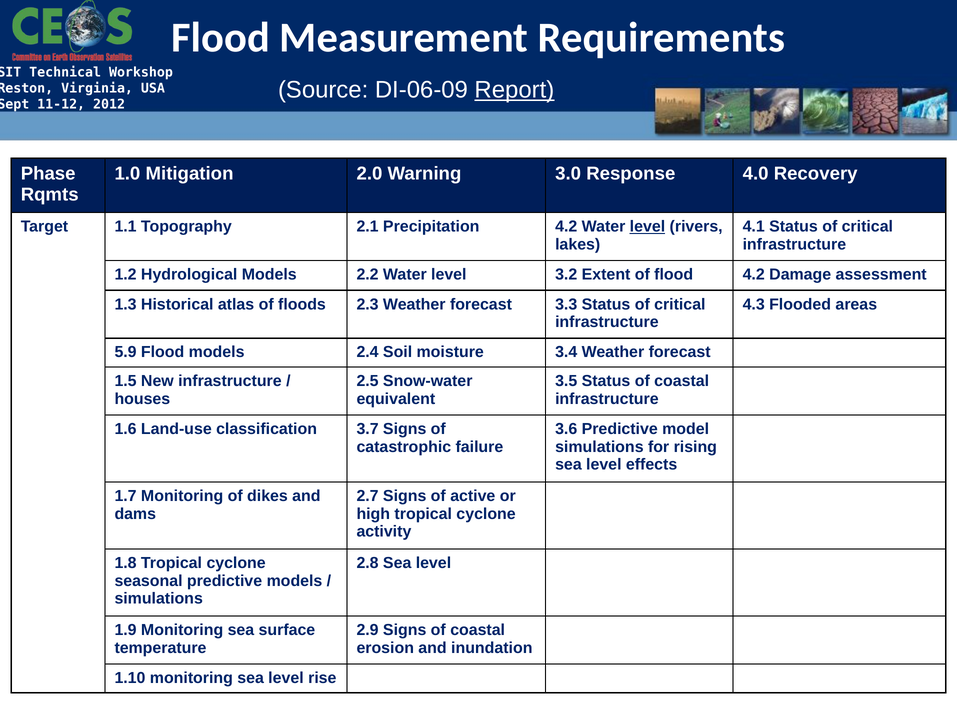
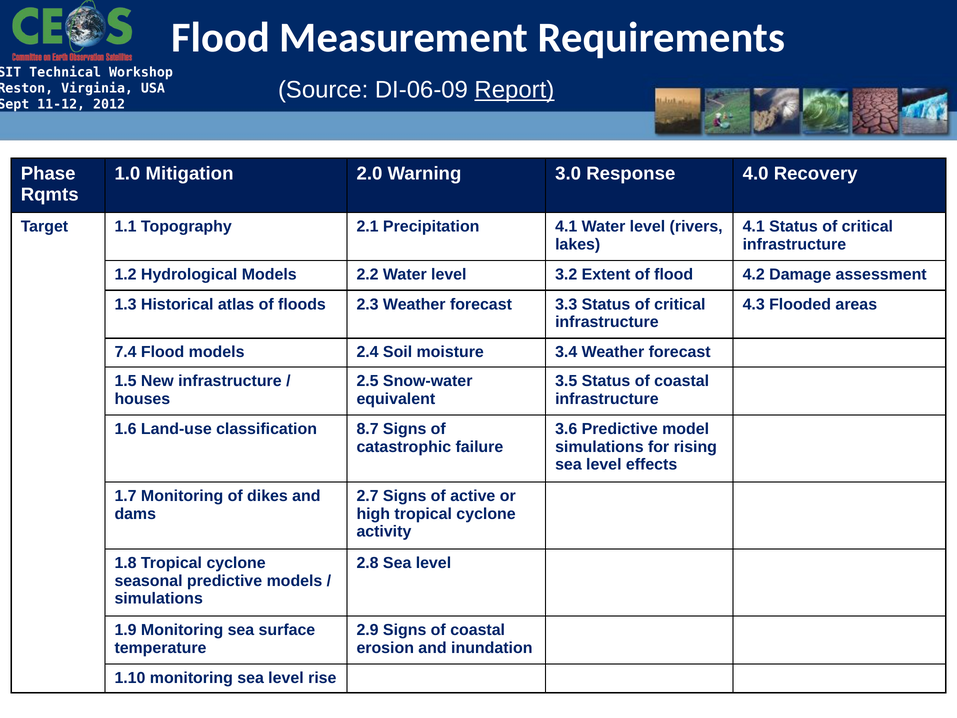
Precipitation 4.2: 4.2 -> 4.1 (566, 226)
level underline: present -> none (647, 226)
5.9: 5.9 -> 7.4 (126, 352)
3.7: 3.7 -> 8.7 (368, 429)
